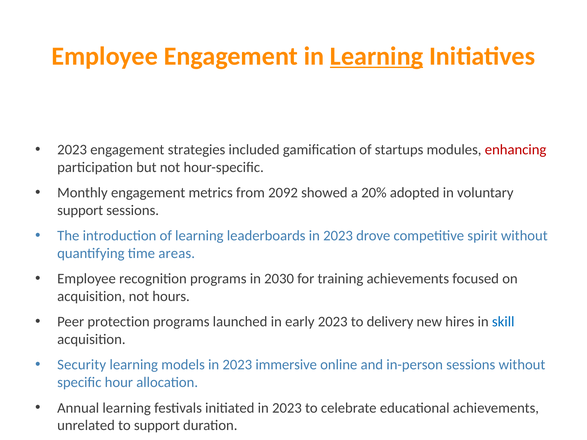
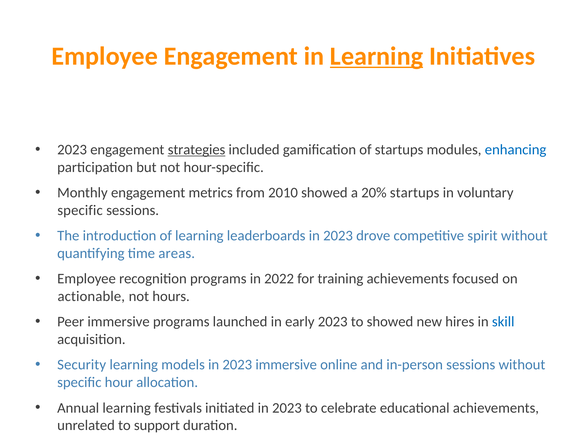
strategies underline: none -> present (197, 150)
enhancing colour: red -> blue (516, 150)
2092: 2092 -> 2010 (283, 193)
20% adopted: adopted -> startups (415, 193)
support: support -> specific (80, 210)
2030: 2030 -> 2022 (279, 279)
acquisition: acquisition -> actionable (91, 297)
Peer protection: protection -> immersive (119, 322)
to delivery: delivery -> showed (390, 322)
